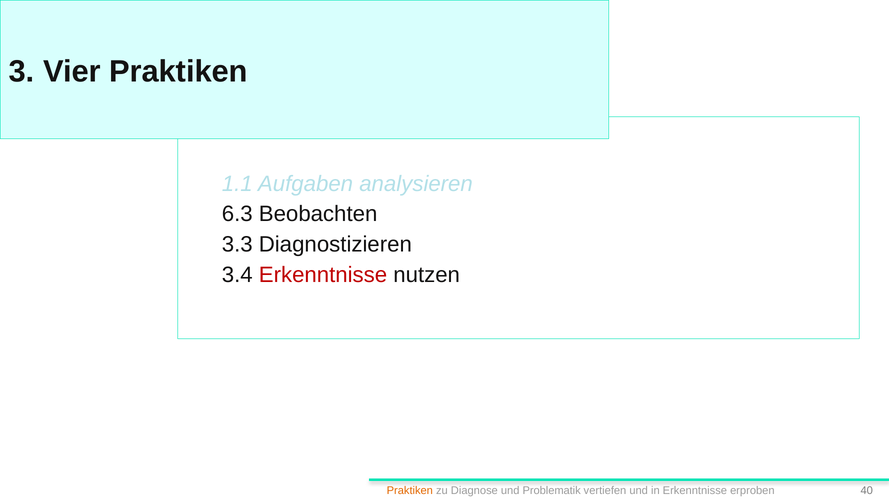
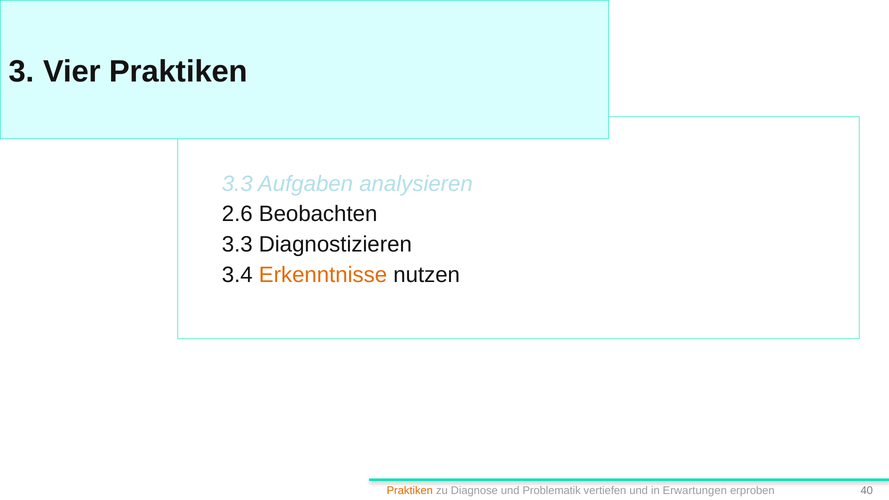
1.1: 1.1 -> 3.3 (237, 184)
6.3: 6.3 -> 2.6 (237, 214)
Erkenntnisse colour: red -> orange (323, 275)
in Erkenntnisse: Erkenntnisse -> Erwartungen (695, 490)
